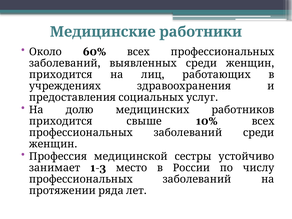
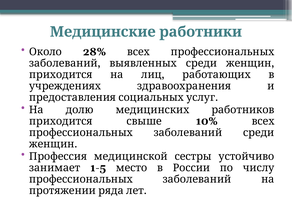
60%: 60% -> 28% (94, 52)
1-3: 1-3 -> 1-5 (98, 168)
